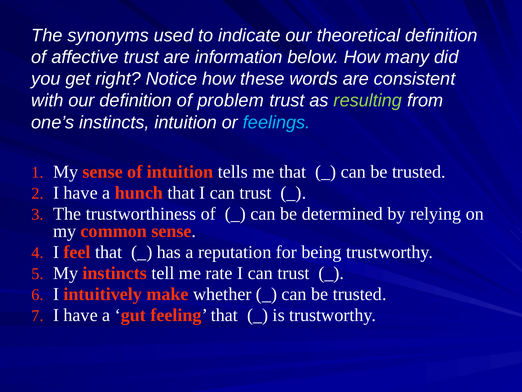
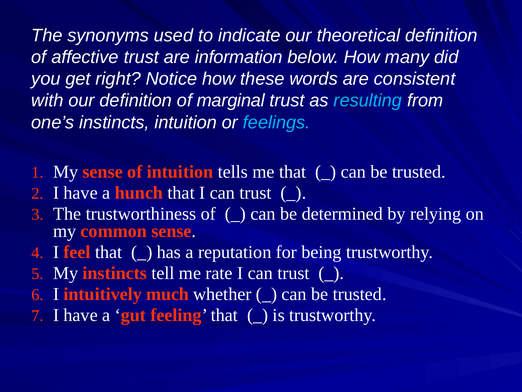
problem: problem -> marginal (231, 101)
resulting colour: light green -> light blue (368, 101)
make: make -> much (168, 294)
